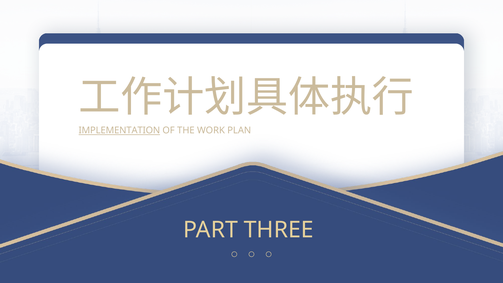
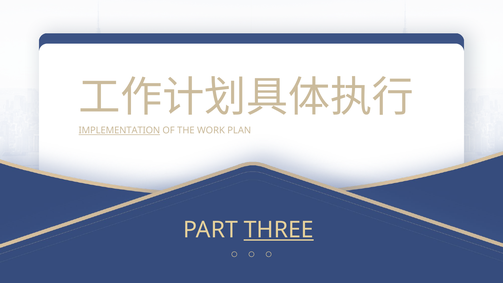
THREE underline: none -> present (279, 230)
